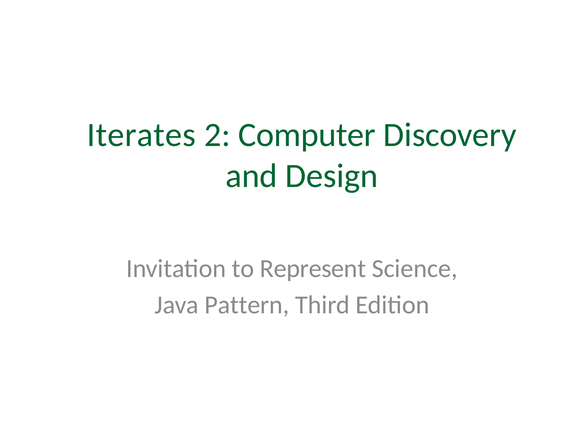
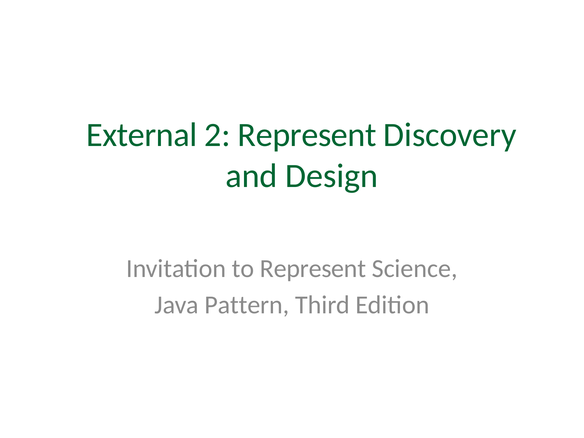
Iterates: Iterates -> External (142, 135)
2 Computer: Computer -> Represent (307, 135)
